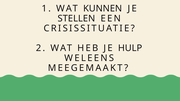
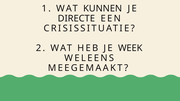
STELLEN: STELLEN -> DIRECTE (76, 18)
HULP: HULP -> WEEK (130, 48)
